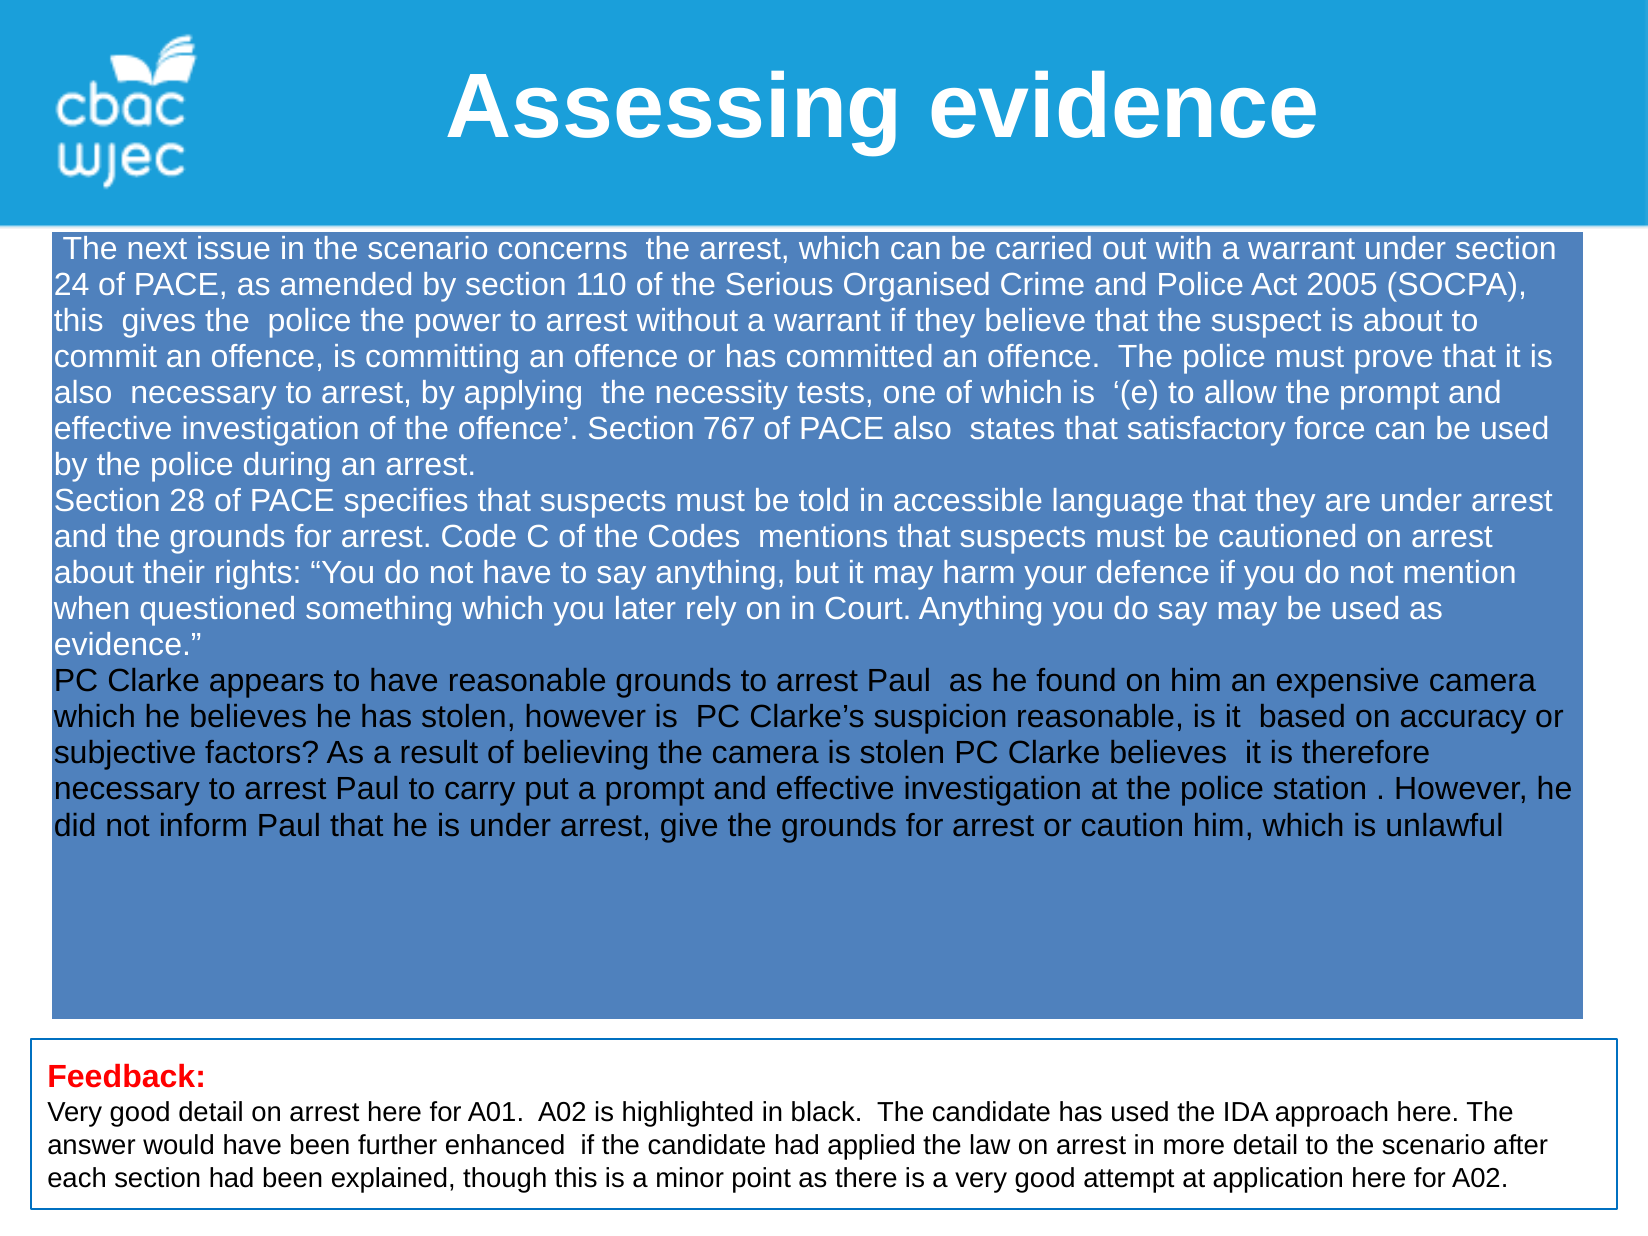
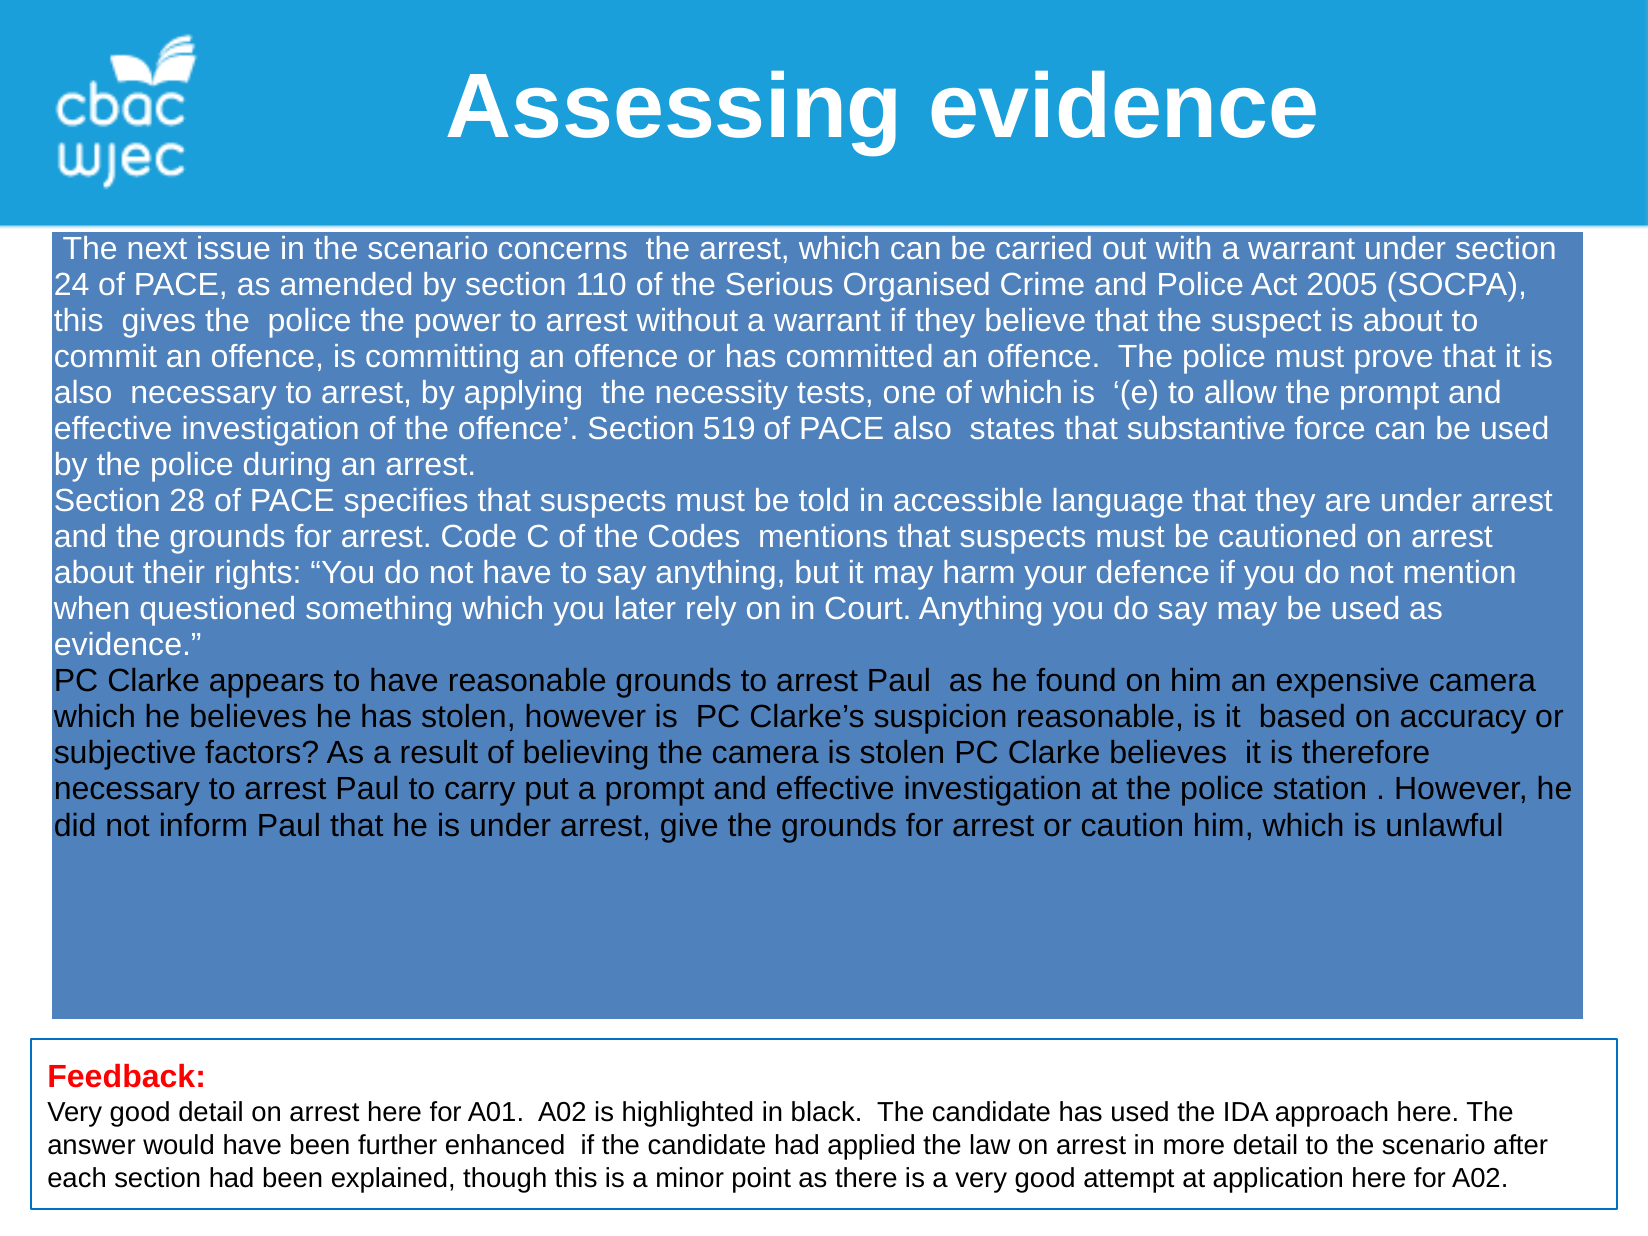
767: 767 -> 519 (729, 429)
satisfactory: satisfactory -> substantive (1206, 429)
